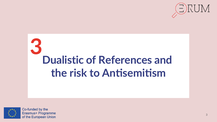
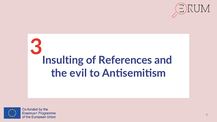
Dualistic: Dualistic -> Insulting (63, 60)
risk: risk -> evil (78, 73)
